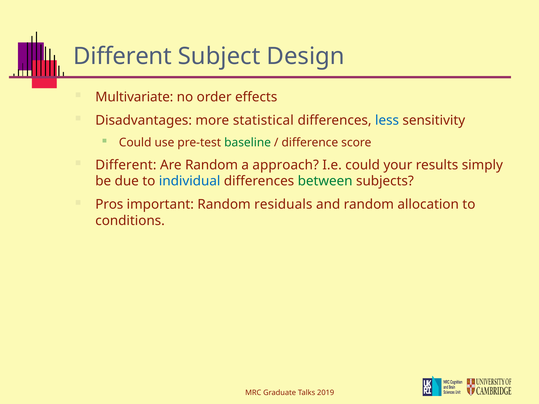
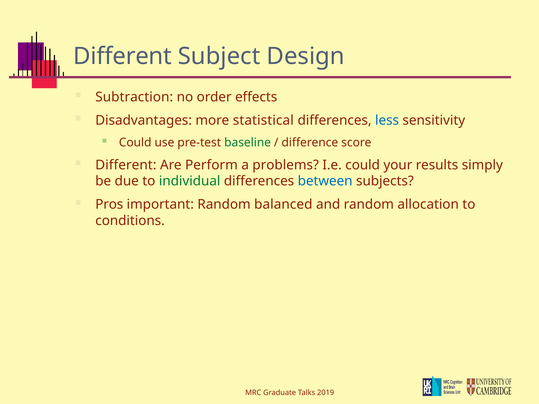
Multivariate: Multivariate -> Subtraction (134, 97)
Are Random: Random -> Perform (211, 165)
approach: approach -> problems (286, 165)
individual colour: blue -> green (190, 181)
between colour: green -> blue (325, 181)
residuals: residuals -> balanced (283, 205)
